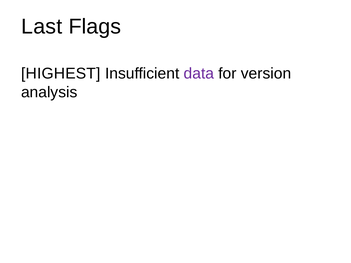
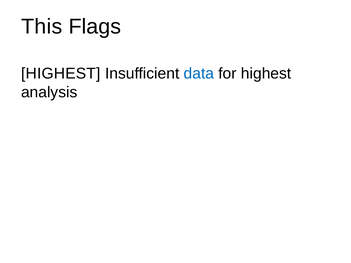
Last: Last -> This (42, 27)
data colour: purple -> blue (199, 74)
for version: version -> highest (266, 74)
